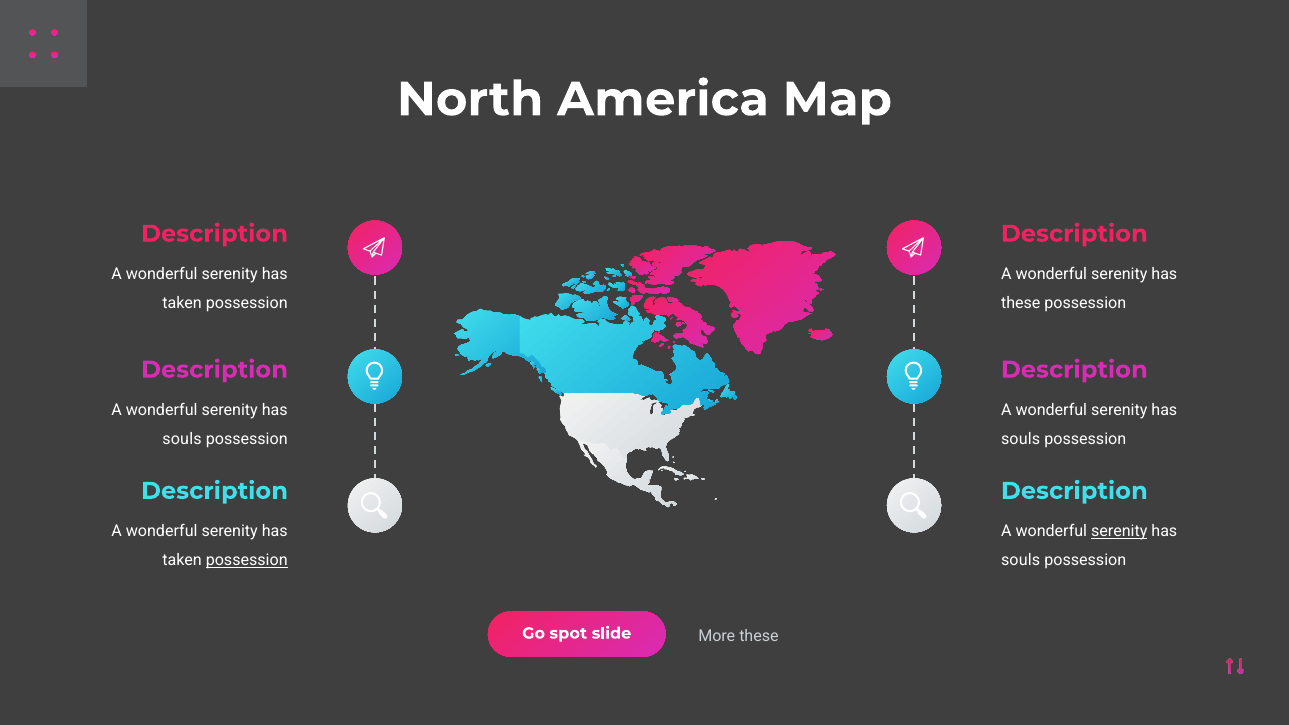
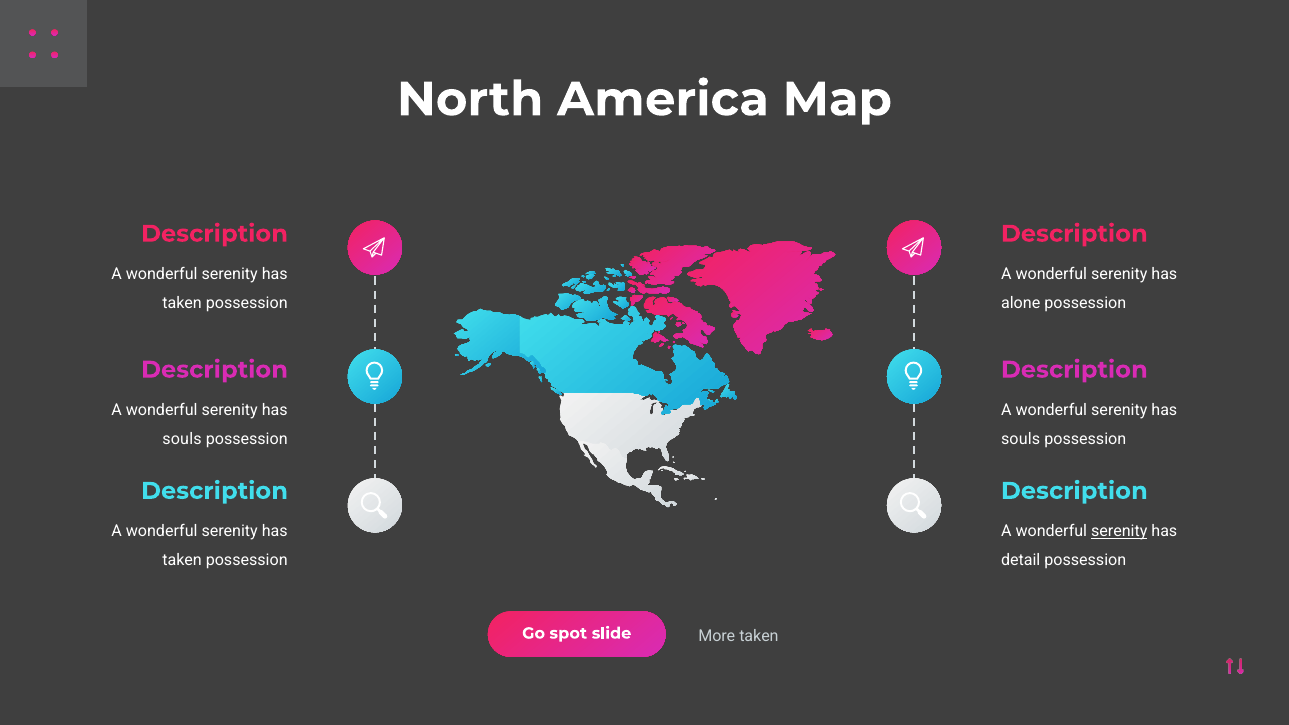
these: these -> alone (1021, 303)
possession underline: present -> none (247, 560)
souls: souls -> detail (1021, 560)
More these: these -> taken (759, 636)
